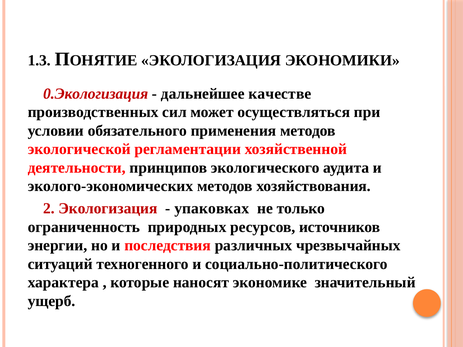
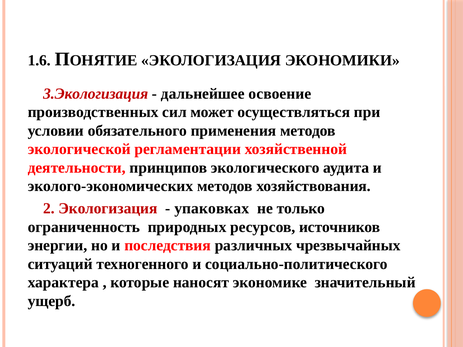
1.3: 1.3 -> 1.6 (39, 61)
0.Экологизация: 0.Экологизация -> 3.Экологизация (96, 94)
качестве: качестве -> освоение (280, 94)
